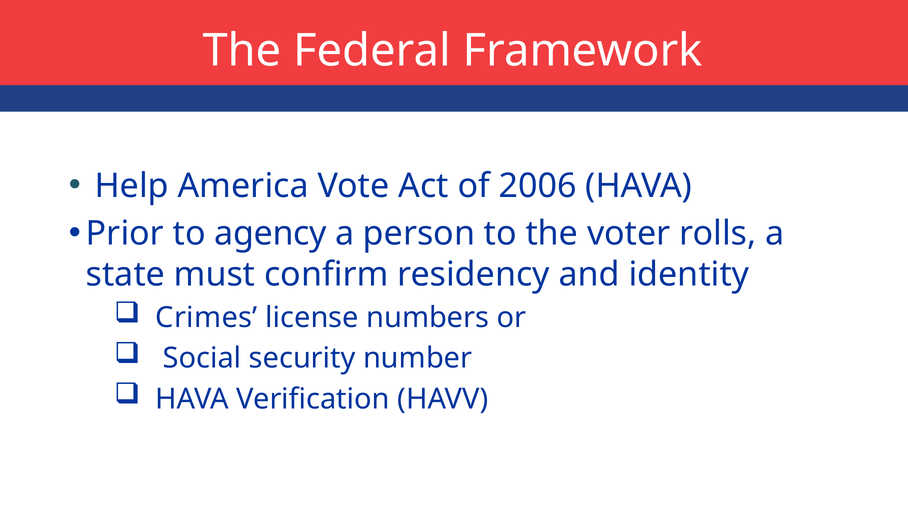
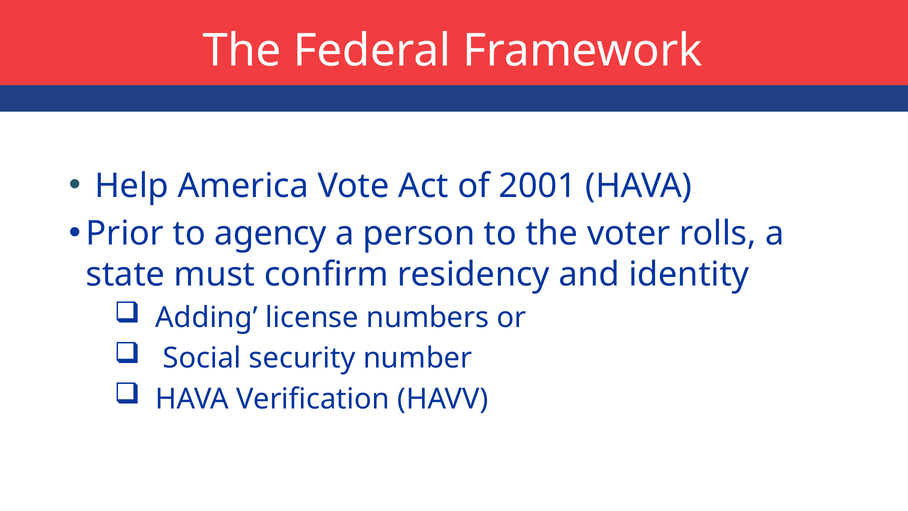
2006: 2006 -> 2001 (538, 186)
Crimes: Crimes -> Adding (207, 318)
